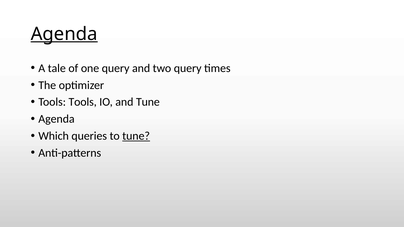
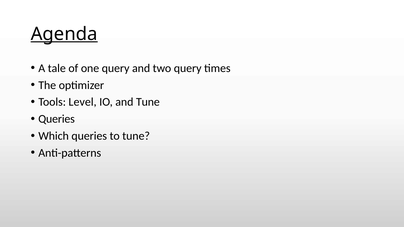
Tools Tools: Tools -> Level (83, 102)
Agenda: Agenda -> Queries (57, 119)
tune underline: present -> none (136, 136)
